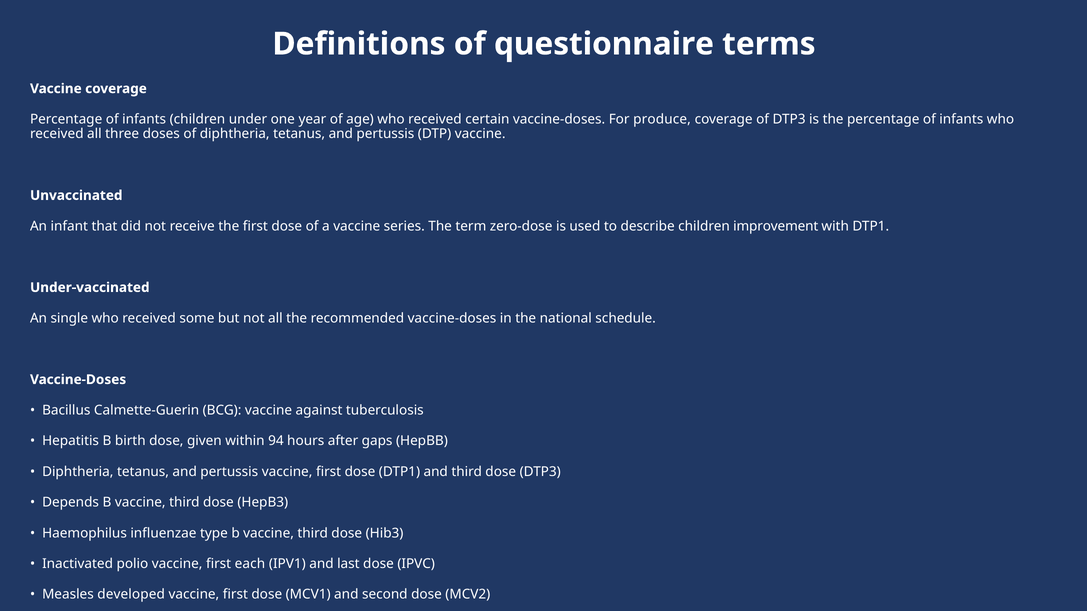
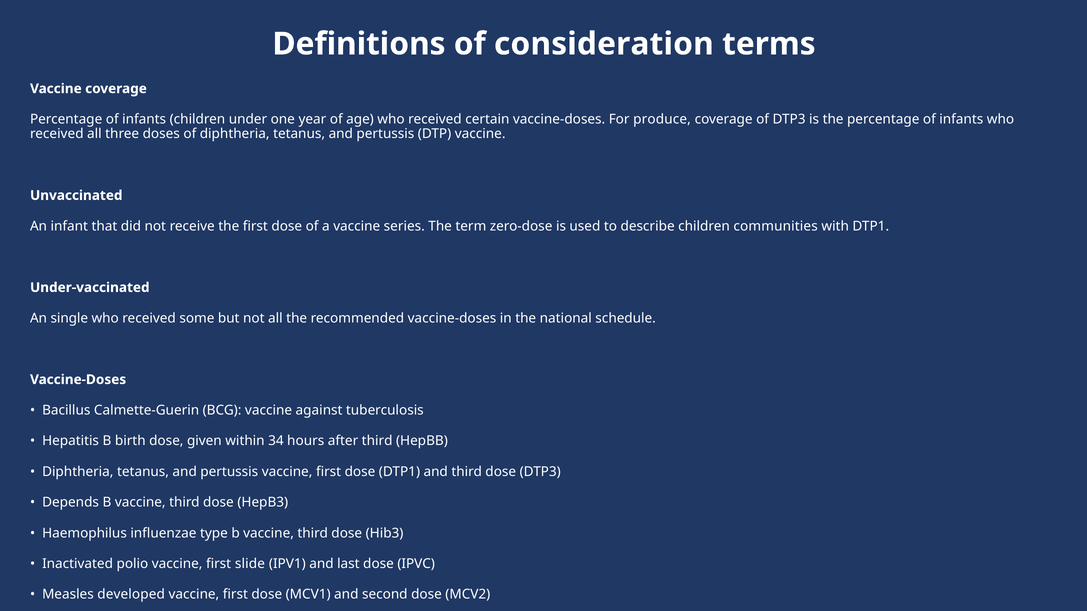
questionnaire: questionnaire -> consideration (604, 44)
improvement: improvement -> communities (776, 226)
94: 94 -> 34 (276, 441)
after gaps: gaps -> third (377, 441)
each: each -> slide (250, 564)
